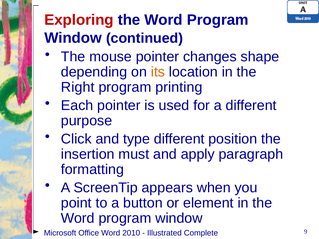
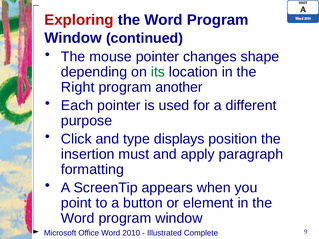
its colour: orange -> green (158, 72)
printing: printing -> another (179, 87)
type different: different -> displays (179, 139)
